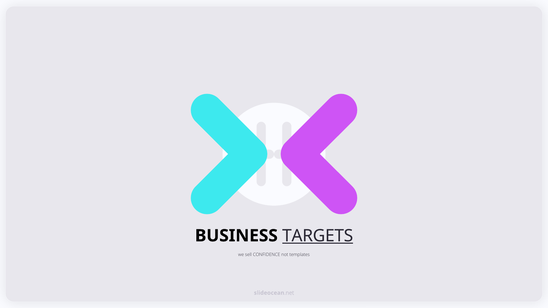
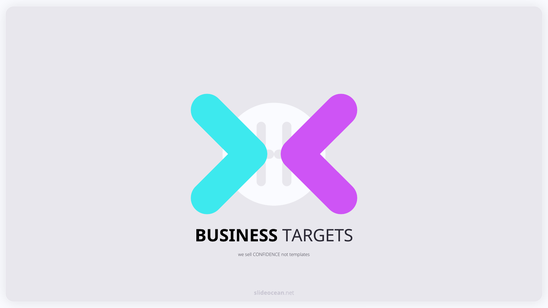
TARGETS underline: present -> none (318, 236)
